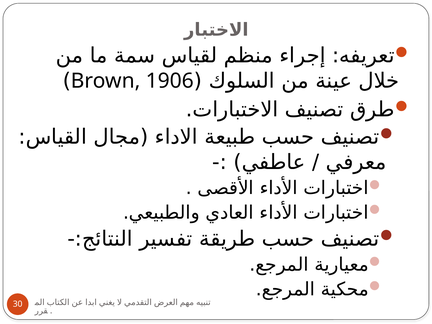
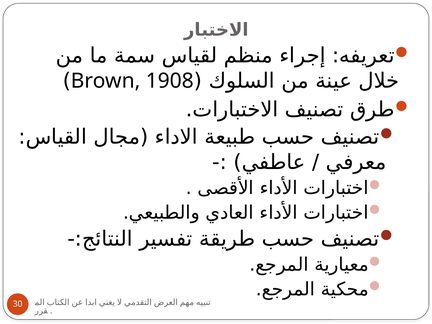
1906: 1906 -> 1908 (170, 81)
